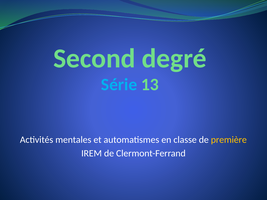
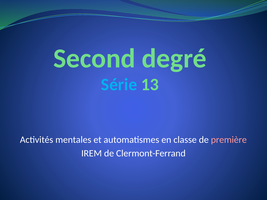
première colour: yellow -> pink (229, 140)
